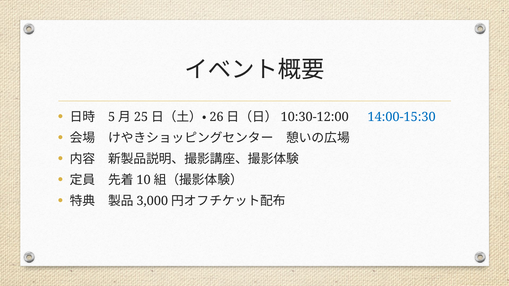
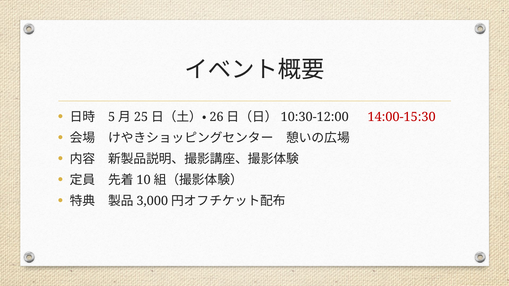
14:00-15:30 colour: blue -> red (402, 117)
